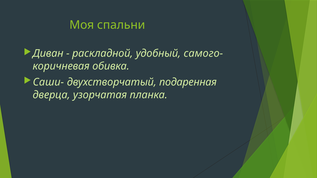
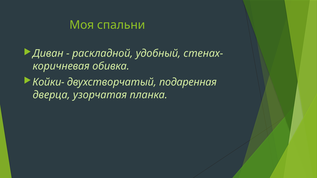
самого-: самого- -> стенах- (203, 54)
Саши-: Саши- -> Койки- (48, 82)
